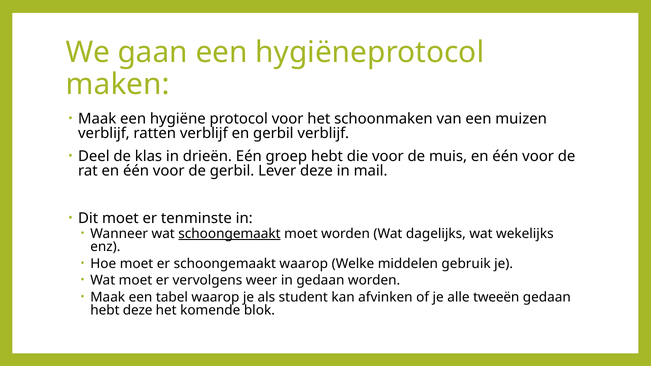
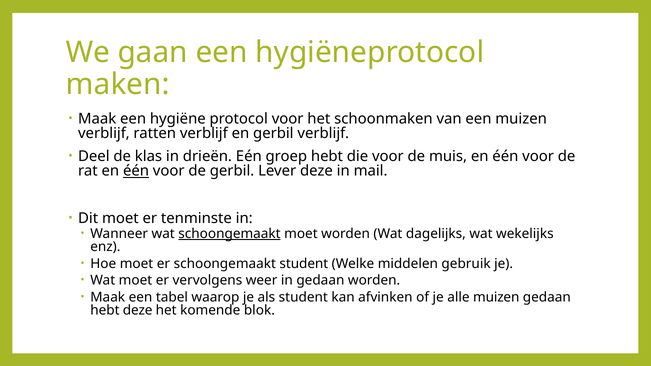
één underline: none -> present (136, 171)
schoongemaakt waarop: waarop -> student (304, 264)
alle tweeën: tweeën -> muizen (496, 297)
